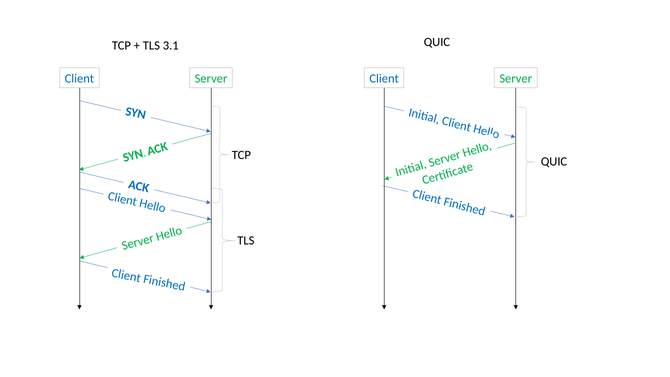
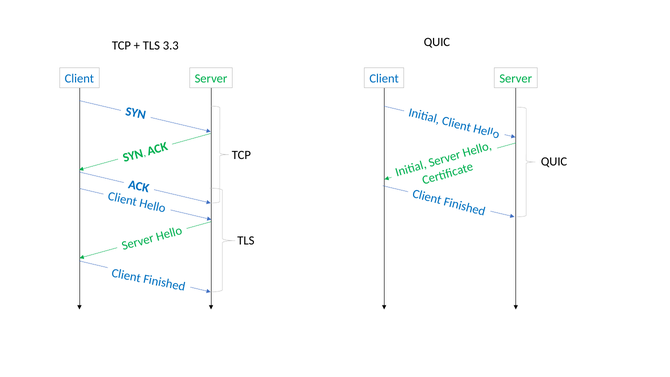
3.1: 3.1 -> 3.3 (171, 46)
